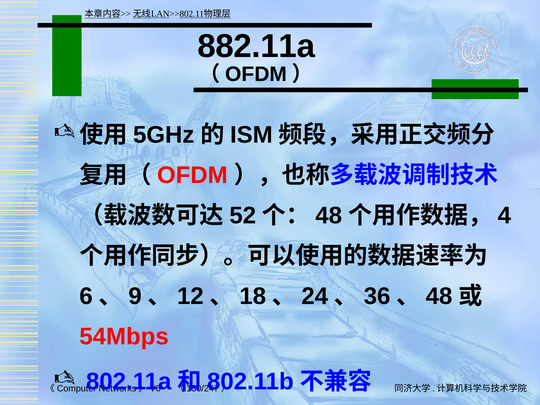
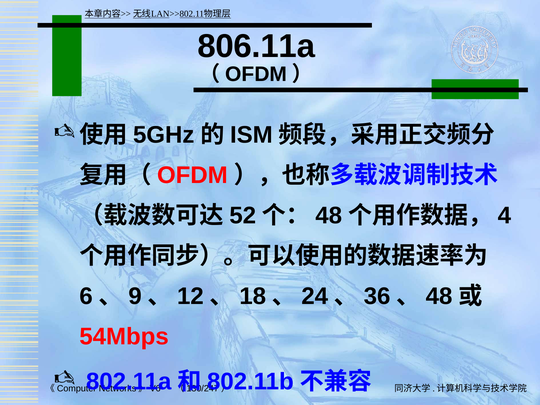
882.11a: 882.11a -> 806.11a (256, 46)
